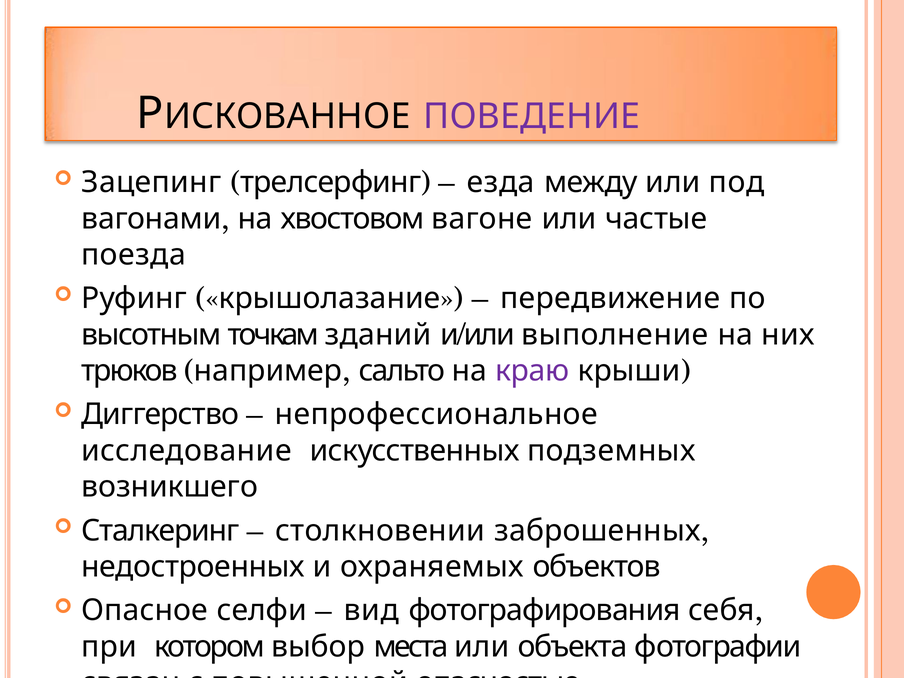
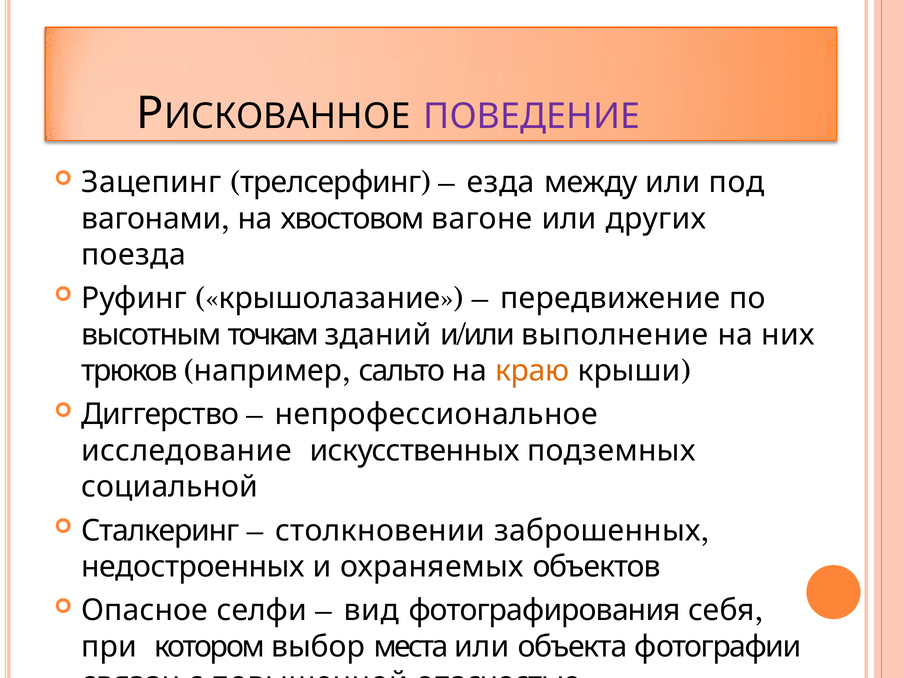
частые: частые -> других (656, 219)
краю colour: purple -> orange (532, 371)
возникшего: возникшего -> социальной (170, 487)
